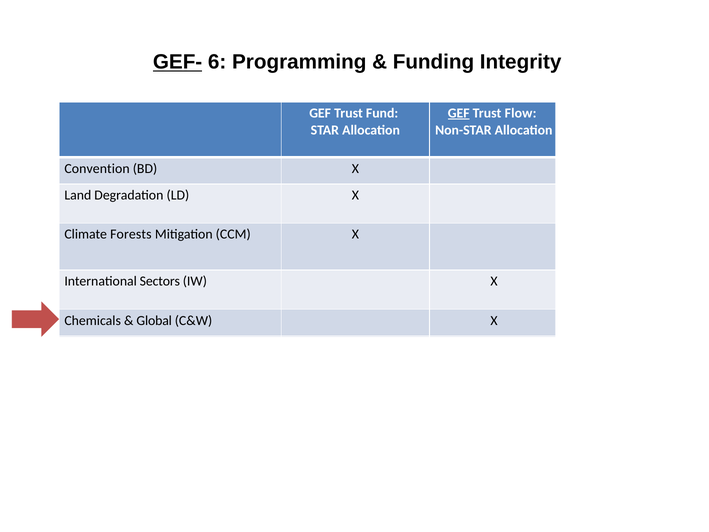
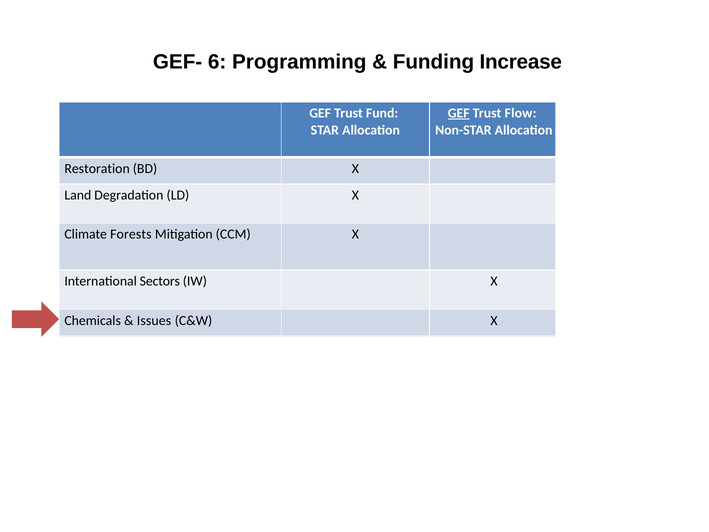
GEF- underline: present -> none (178, 62)
Integrity: Integrity -> Increase (521, 62)
Convention: Convention -> Restoration (97, 168)
Global: Global -> Issues (154, 320)
